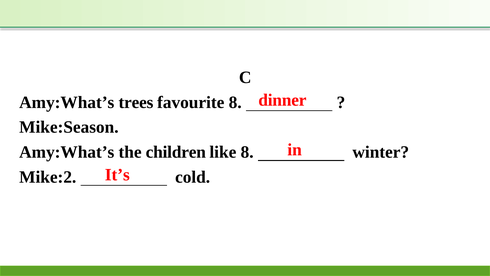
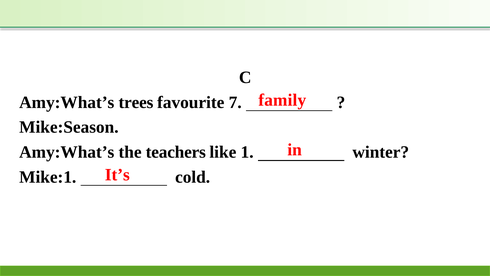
dinner: dinner -> family (282, 100)
favourite 8: 8 -> 7 (235, 102)
children: children -> teachers (176, 152)
like 8: 8 -> 1 (247, 152)
Mike:2: Mike:2 -> Mike:1 (48, 177)
